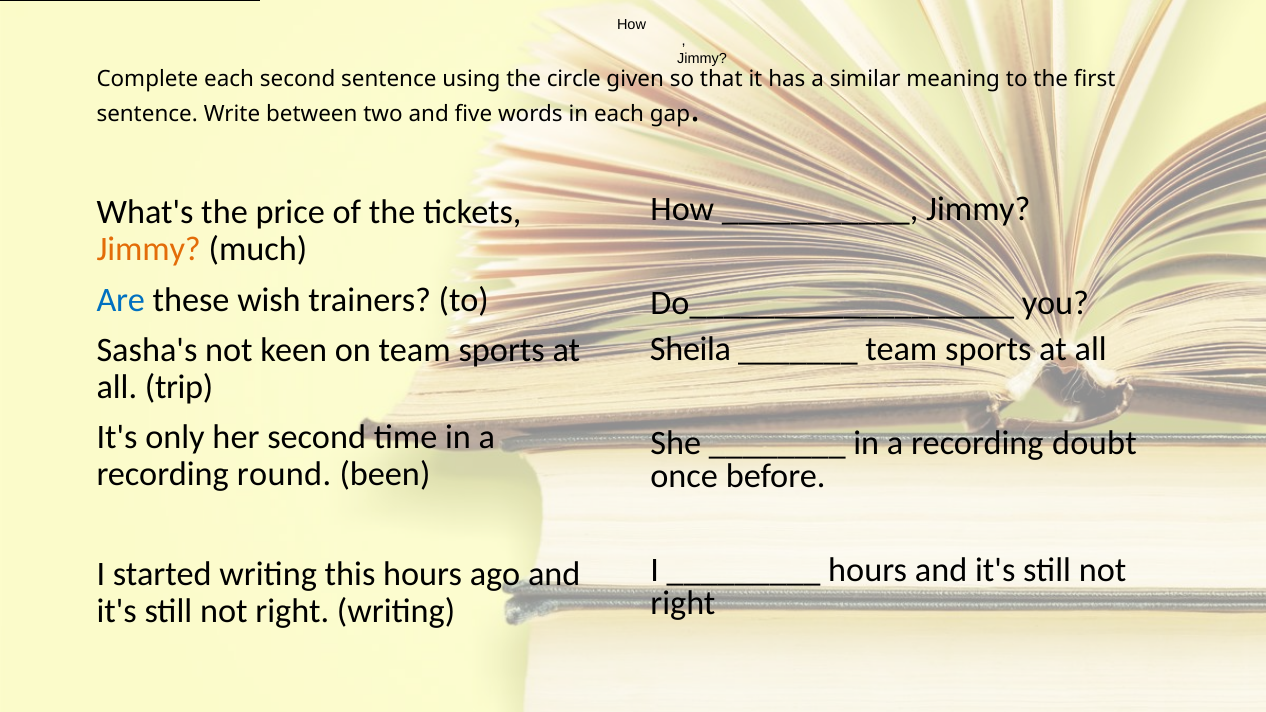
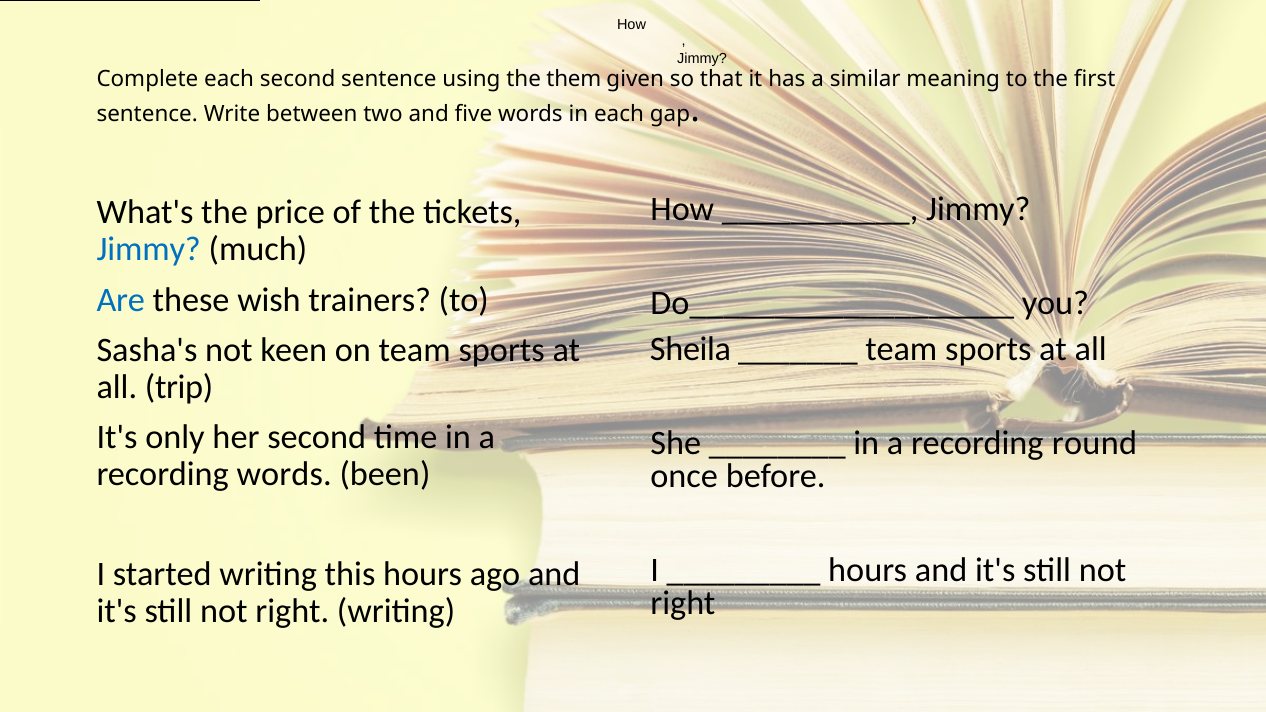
circle: circle -> them (574, 79)
Jimmy colour: orange -> blue (149, 250)
doubt: doubt -> round (1094, 443)
recording round: round -> words (284, 474)
